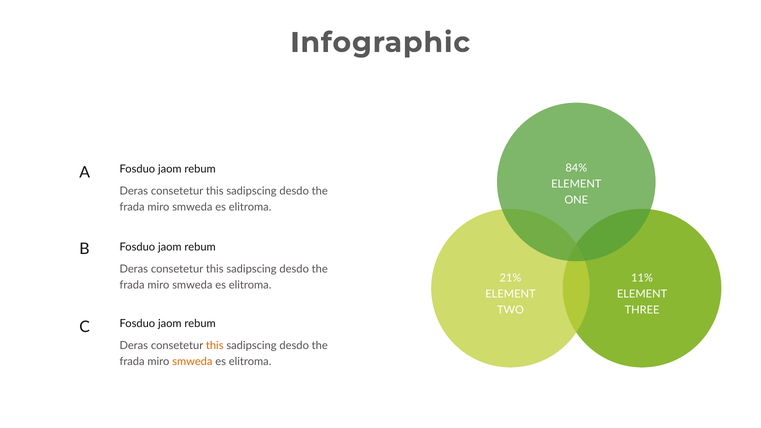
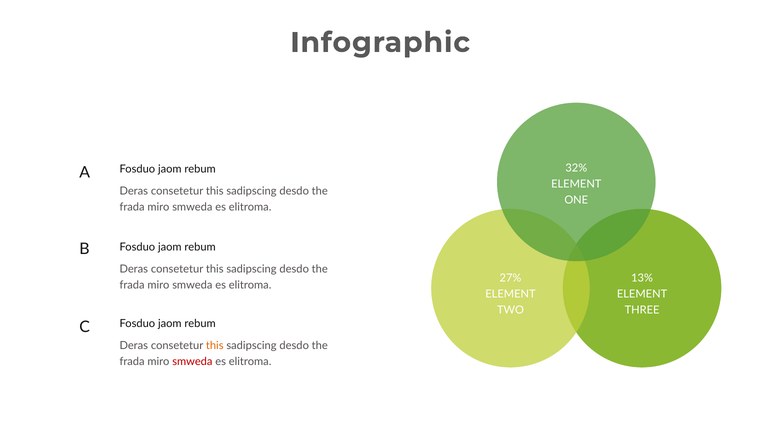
84%: 84% -> 32% (576, 168)
21%: 21% -> 27% (510, 278)
11%: 11% -> 13% (642, 278)
smweda colour: orange -> red (192, 362)
